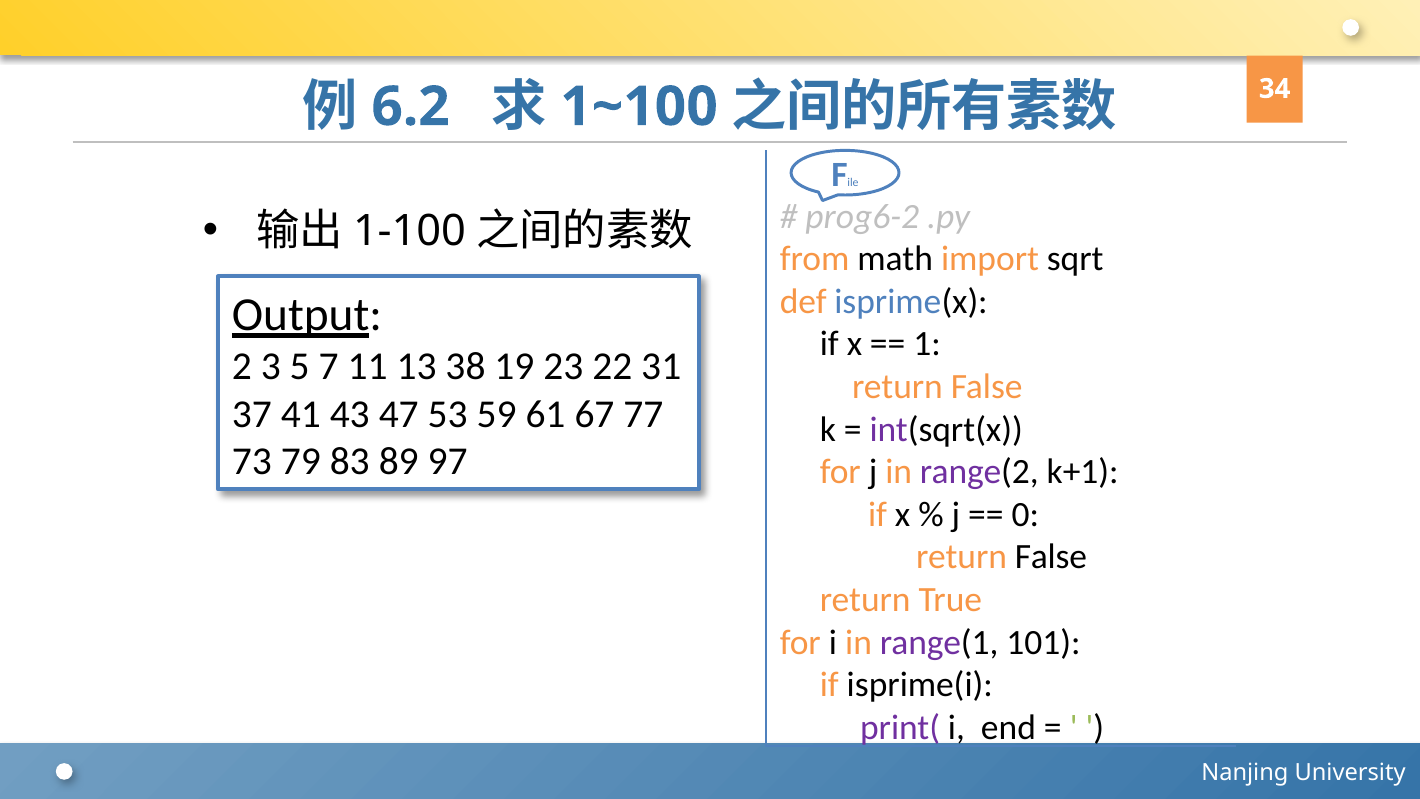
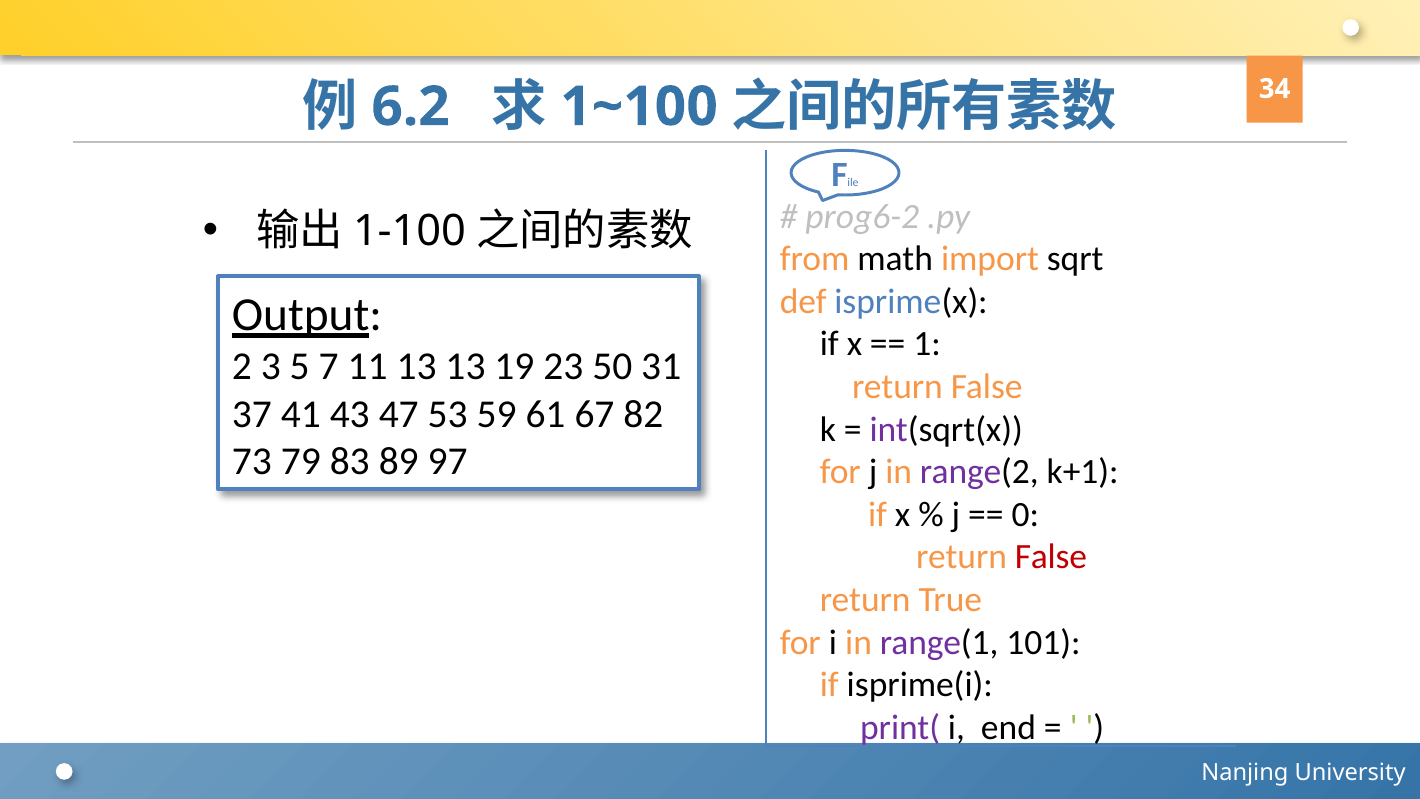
13 38: 38 -> 13 (465, 367)
22: 22 -> 50 (612, 367)
77: 77 -> 82 (643, 414)
False colour: black -> red (1051, 557)
